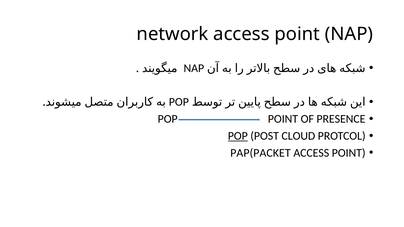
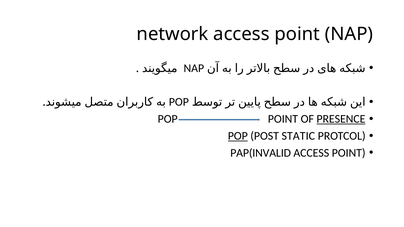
PRESENCE underline: none -> present (341, 119)
CLOUD: CLOUD -> STATIC (298, 136)
PAP(PACKET: PAP(PACKET -> PAP(INVALID (261, 153)
